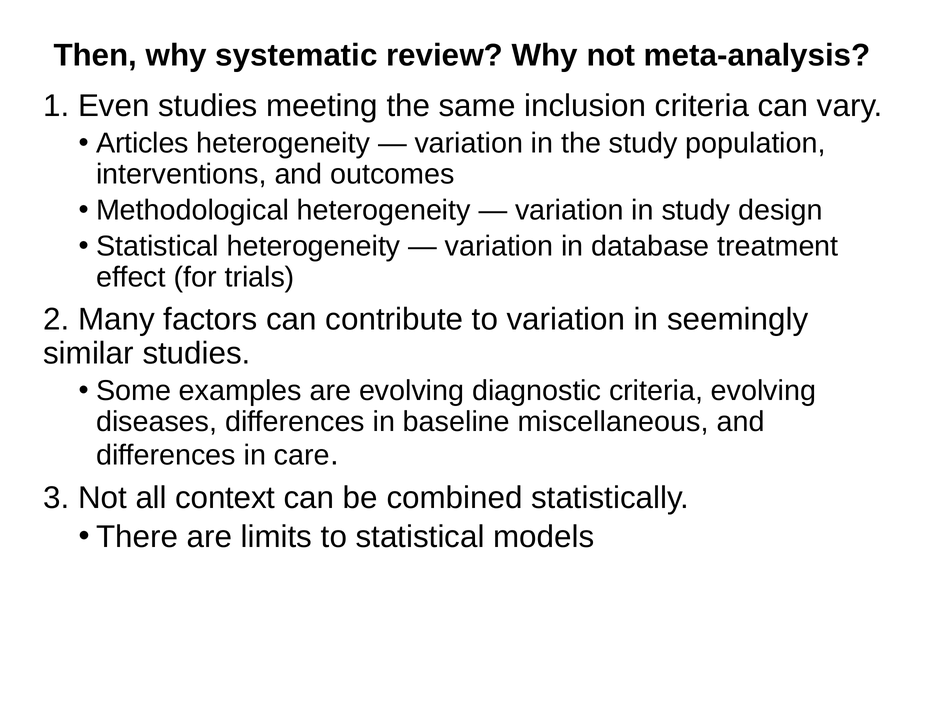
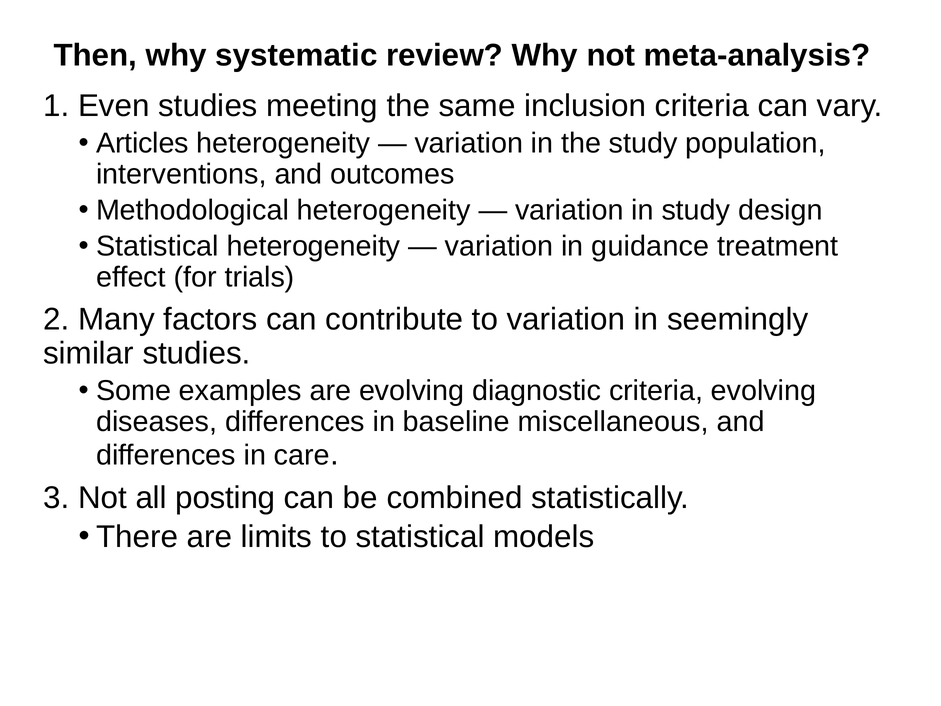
database: database -> guidance (650, 246)
context: context -> posting (225, 498)
